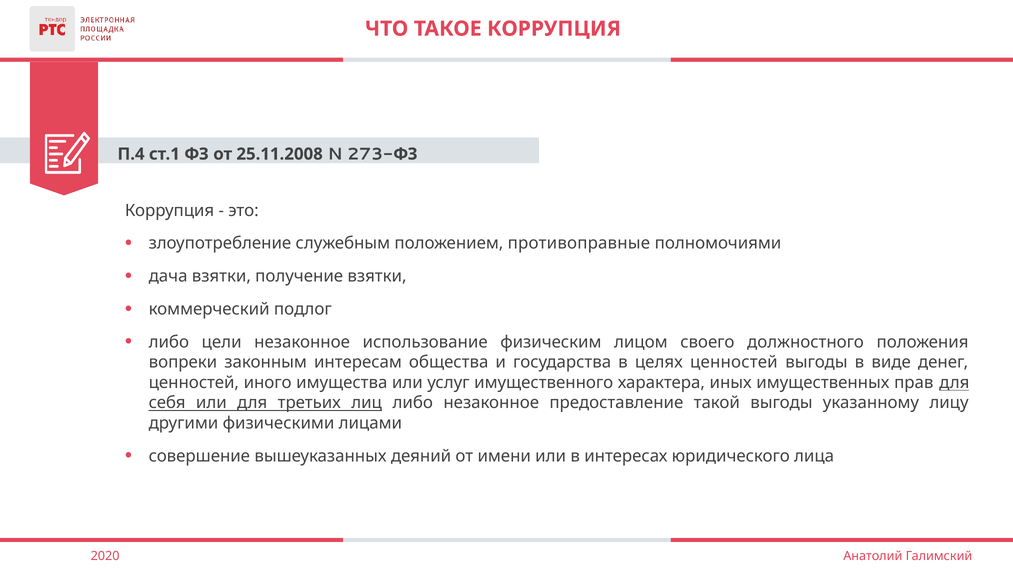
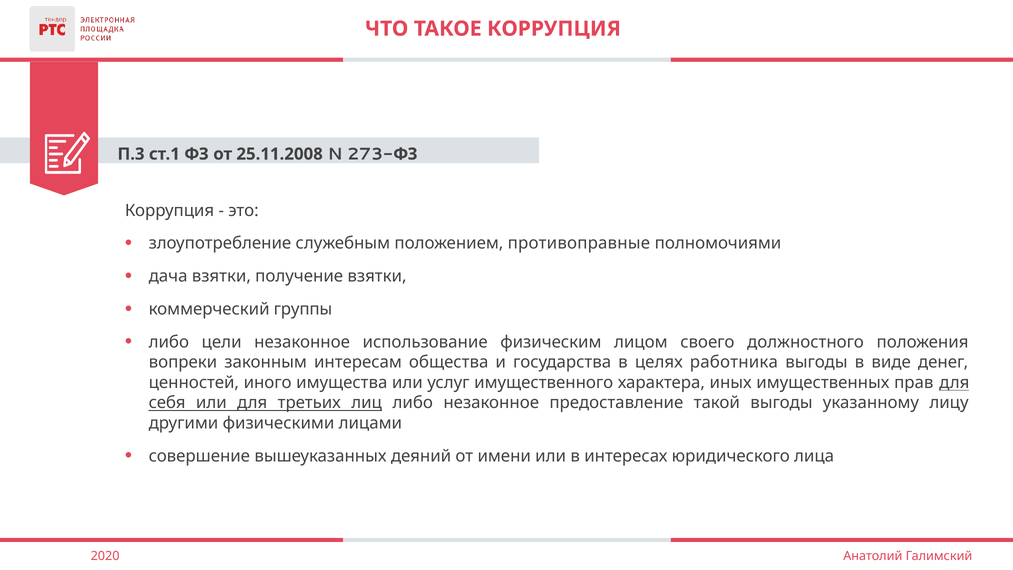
П.4: П.4 -> П.3 (131, 154)
подлог: подлог -> группы (303, 309)
целях ценностей: ценностей -> работника (734, 362)
